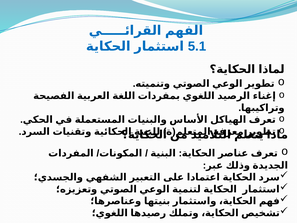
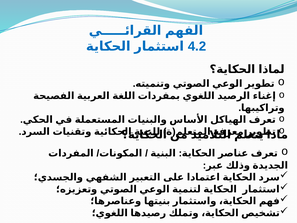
5.1: 5.1 -> 4.2 (197, 46)
